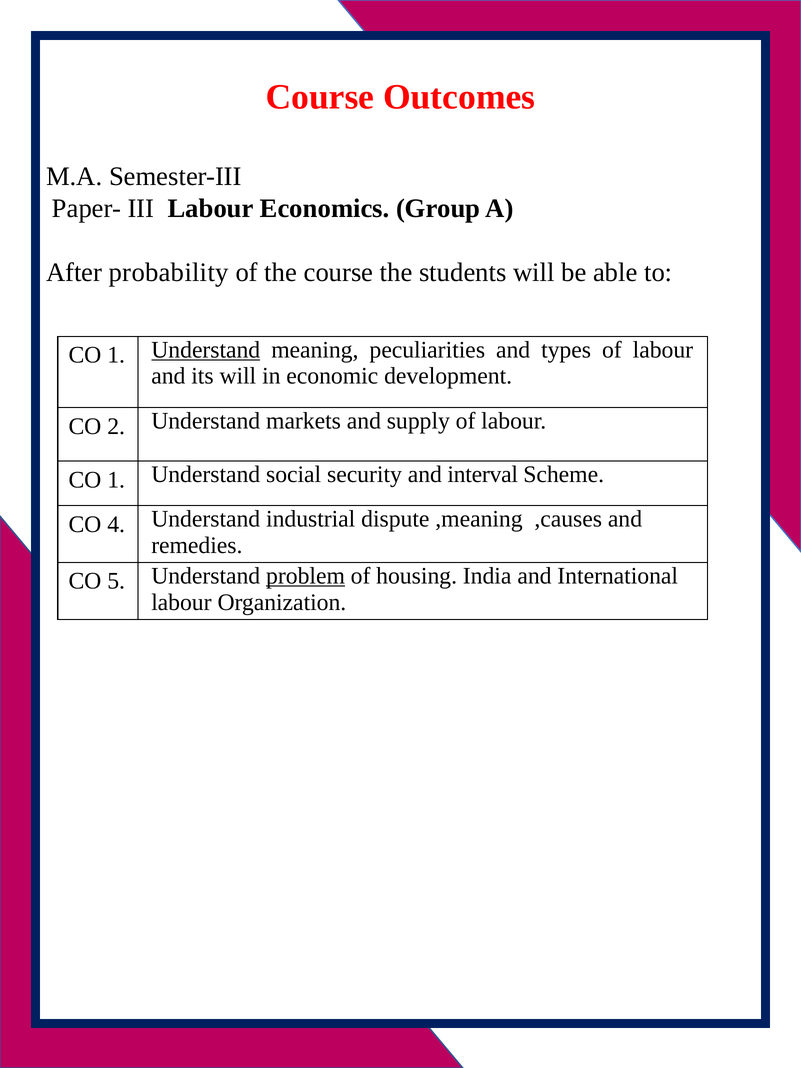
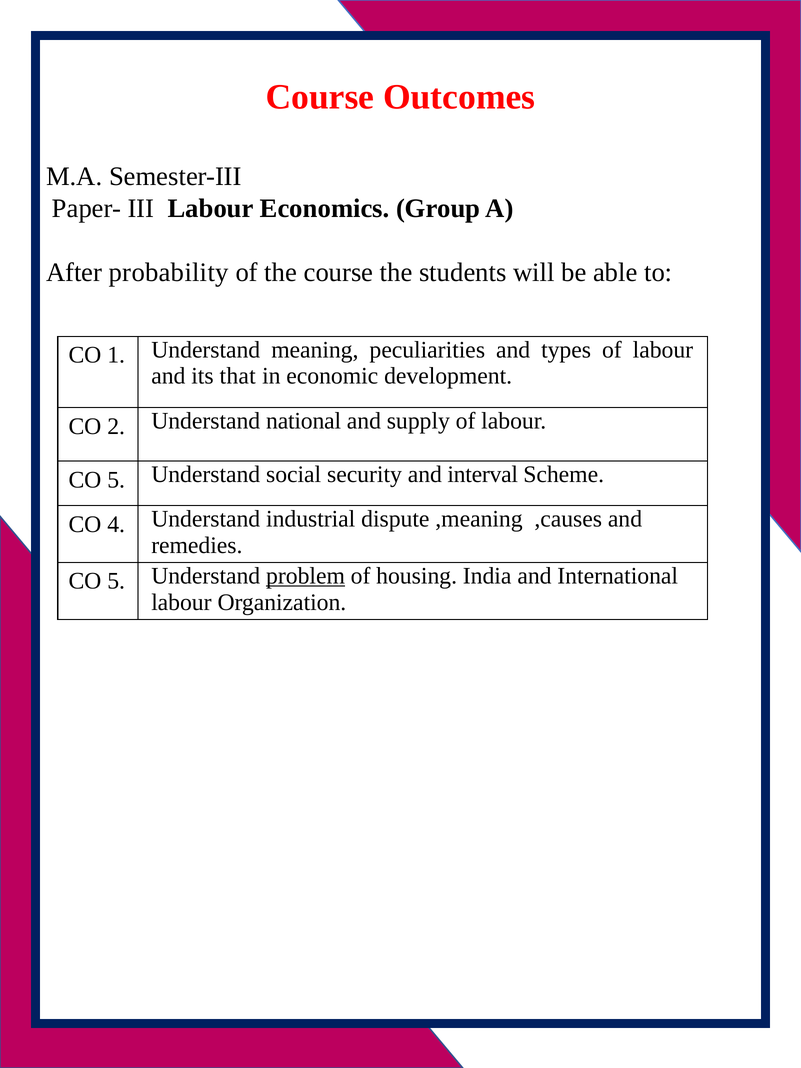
Understand underline: present -> none (206, 350)
its will: will -> that (238, 376)
markets: markets -> national (304, 421)
1: 1 -> 5 (116, 480)
